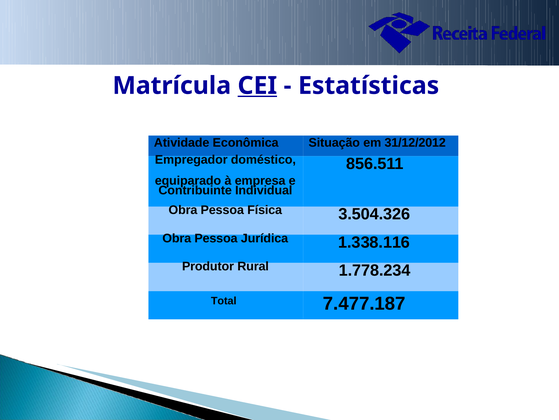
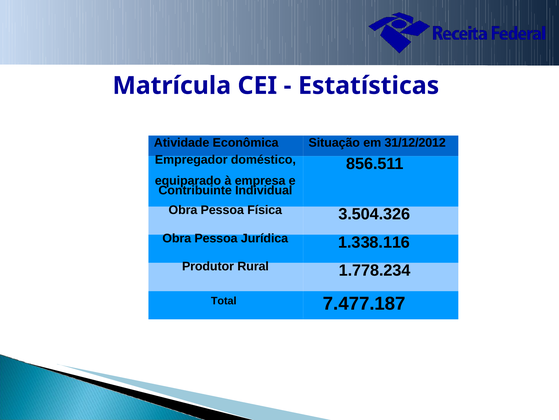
CEI underline: present -> none (257, 86)
